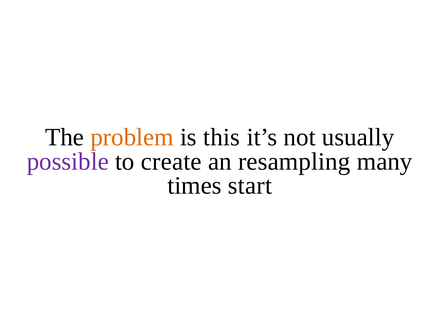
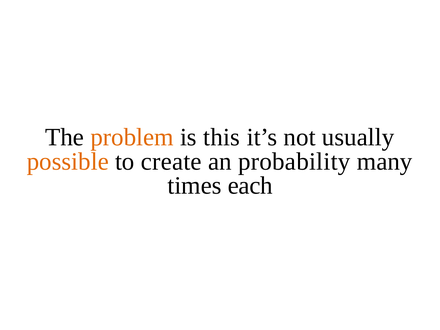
possible colour: purple -> orange (68, 161)
resampling: resampling -> probability (294, 161)
start: start -> each (250, 185)
